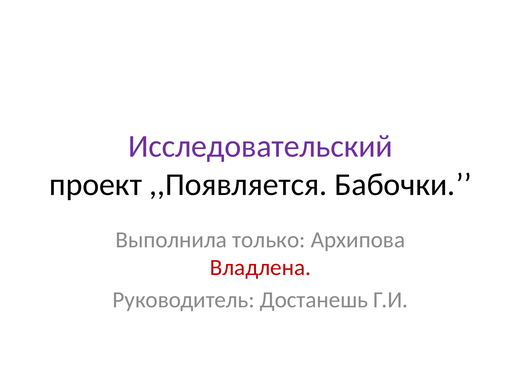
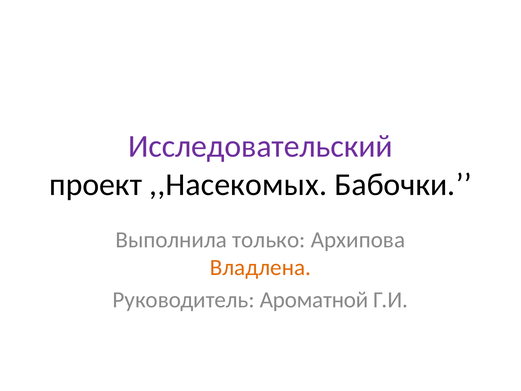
,,Появляется: ,,Появляется -> ,,Насекомых (238, 185)
Владлена colour: red -> orange (260, 267)
Достанешь: Достанешь -> Ароматной (314, 300)
